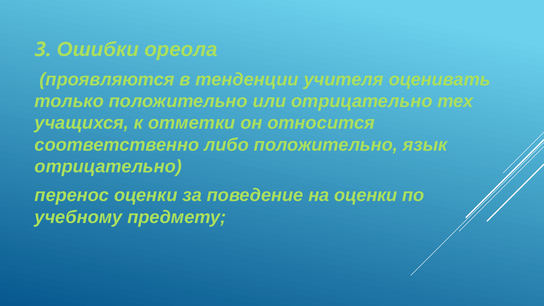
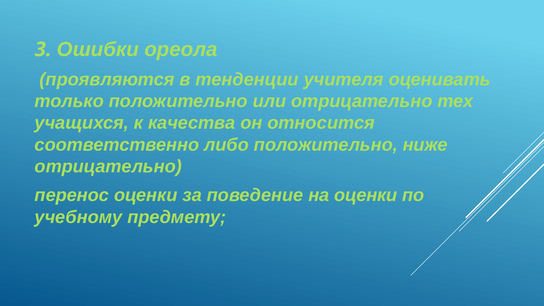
отметки: отметки -> качества (192, 123)
язык: язык -> ниже (425, 145)
